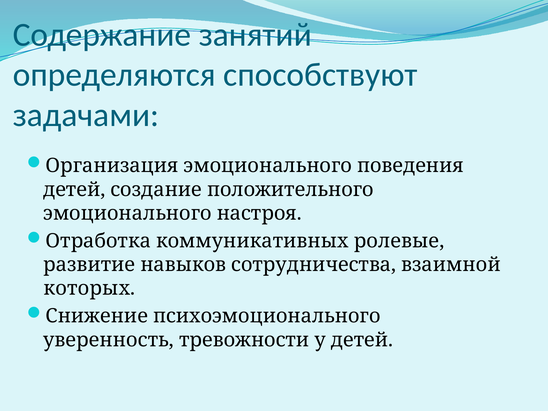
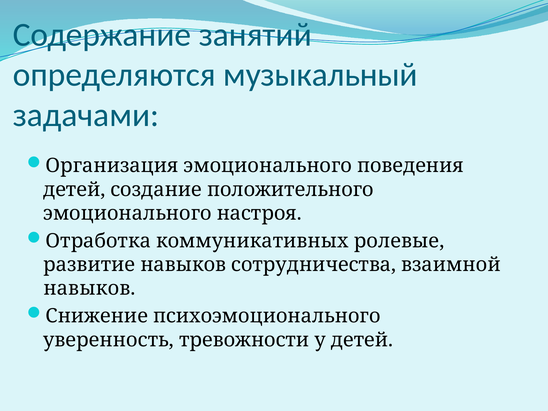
способствуют: способствуют -> музыкальный (321, 75)
которых: которых -> навыков (89, 288)
